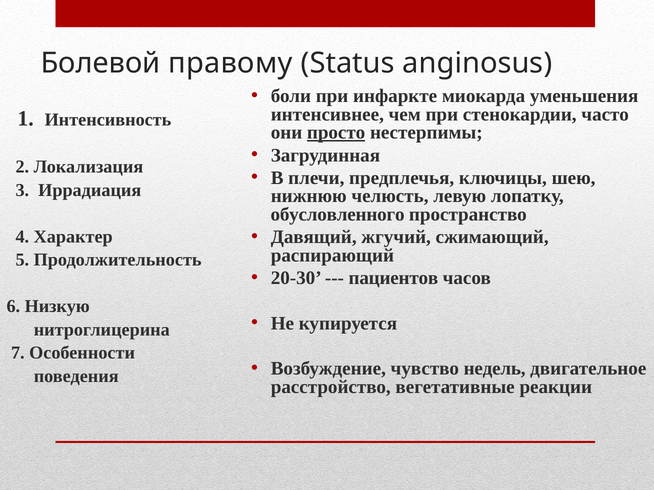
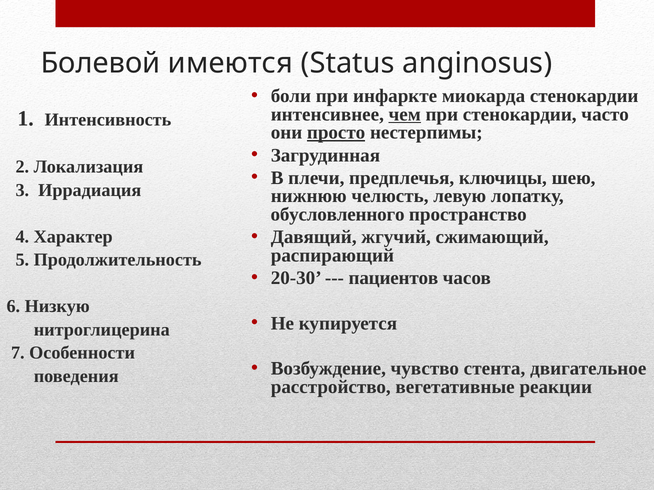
правому: правому -> имеются (231, 63)
миокарда уменьшения: уменьшения -> стенокардии (584, 96)
чем underline: none -> present (405, 114)
недель: недель -> стента (494, 369)
